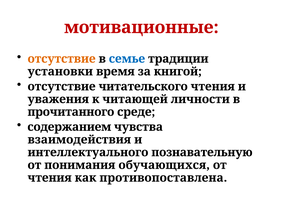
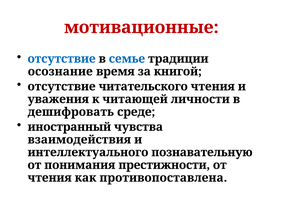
отсутствие colour: orange -> blue (62, 59)
установки: установки -> осознание (60, 72)
прочитанного: прочитанного -> дешифровать (71, 112)
содержанием: содержанием -> иностранный (69, 127)
обучающихся: обучающихся -> престижности (164, 165)
